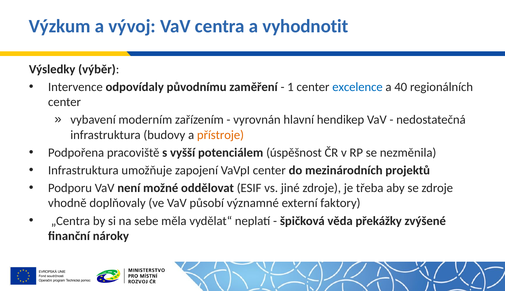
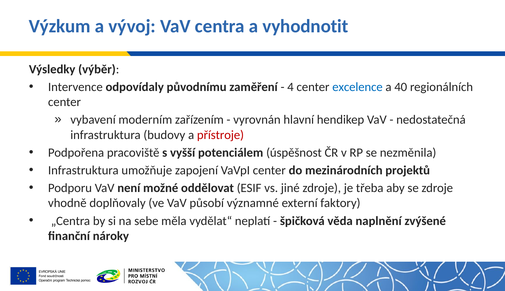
1: 1 -> 4 (291, 87)
přístroje colour: orange -> red (220, 135)
překážky: překážky -> naplnění (379, 221)
